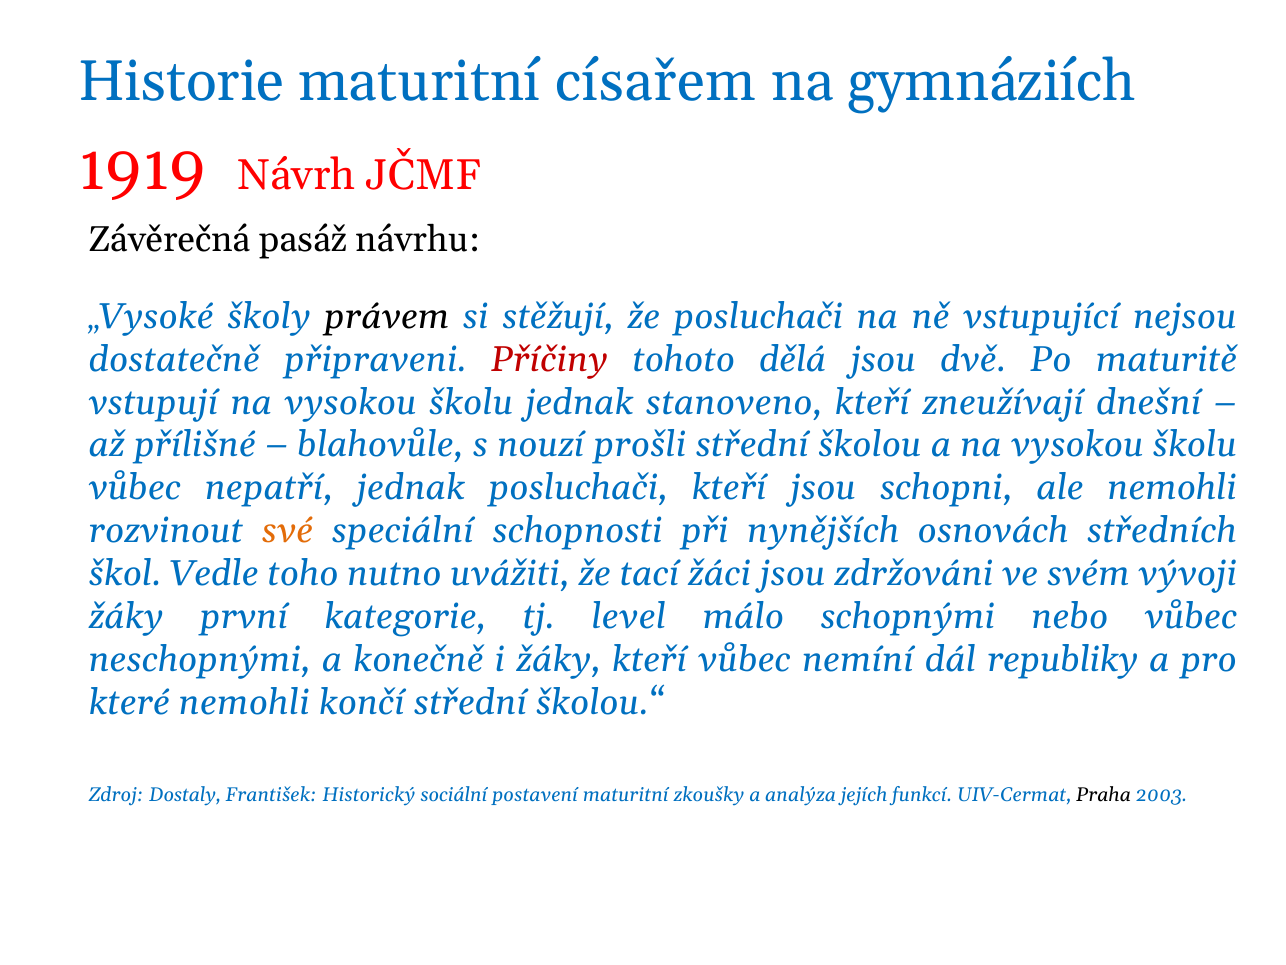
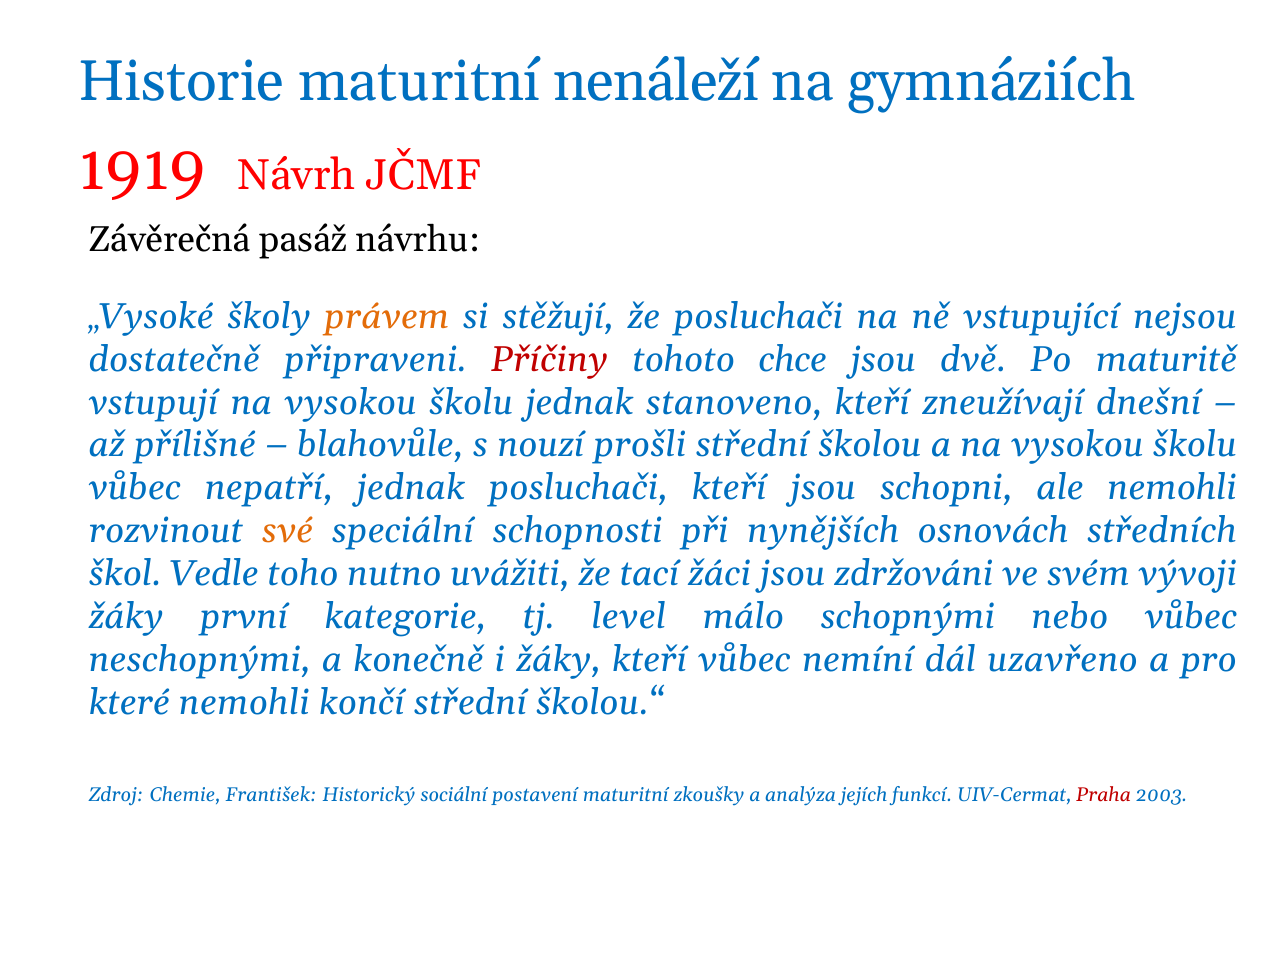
císařem: císařem -> nenáleží (656, 81)
právem colour: black -> orange (387, 316)
dělá: dělá -> chce (793, 359)
republiky: republiky -> uzavřeno (1062, 659)
Dostaly: Dostaly -> Chemie (185, 794)
Praha colour: black -> red (1104, 794)
